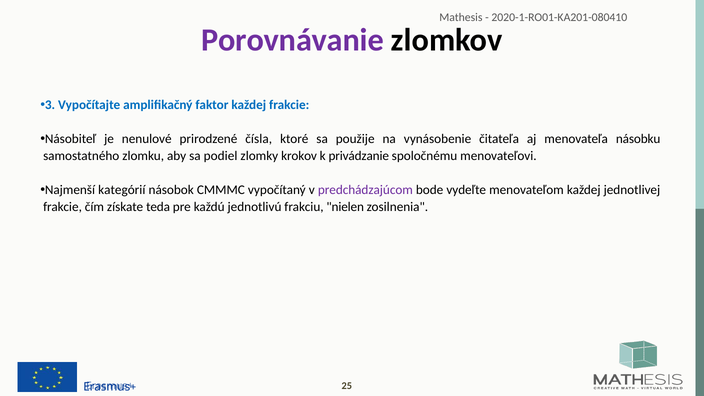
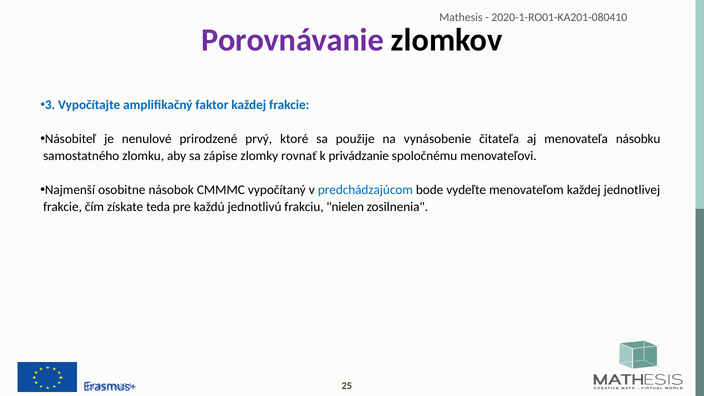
čísla: čísla -> prvý (259, 139)
podiel: podiel -> zápise (221, 156)
krokov: krokov -> rovnať (299, 156)
kategórií: kategórií -> osobitne (122, 190)
predchádzajúcom colour: purple -> blue (365, 190)
